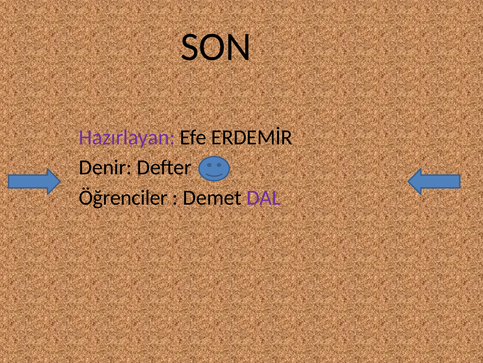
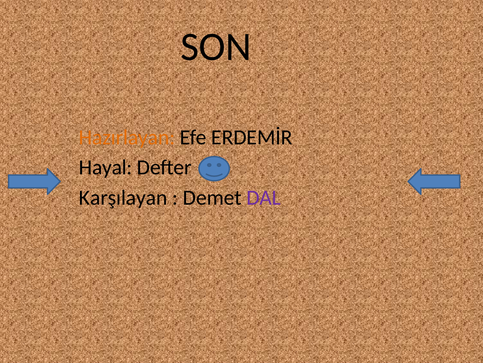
Hazırlayan colour: purple -> orange (127, 137)
Denir: Denir -> Hayal (106, 167)
Öğrenciler: Öğrenciler -> Karşılayan (123, 197)
